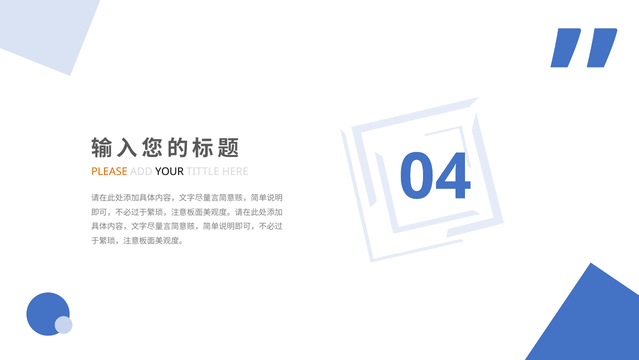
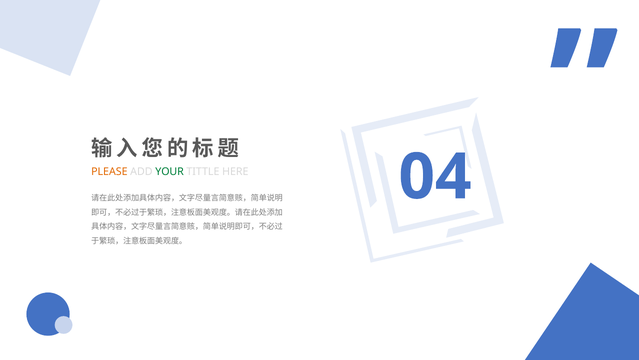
YOUR colour: black -> green (170, 172)
